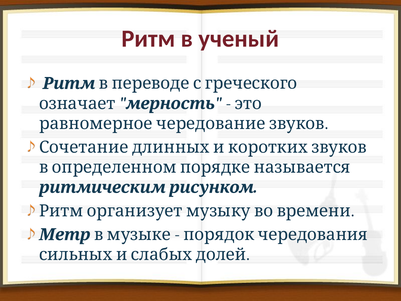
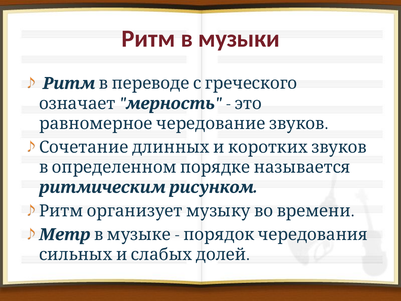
ученый: ученый -> музыки (239, 39)
